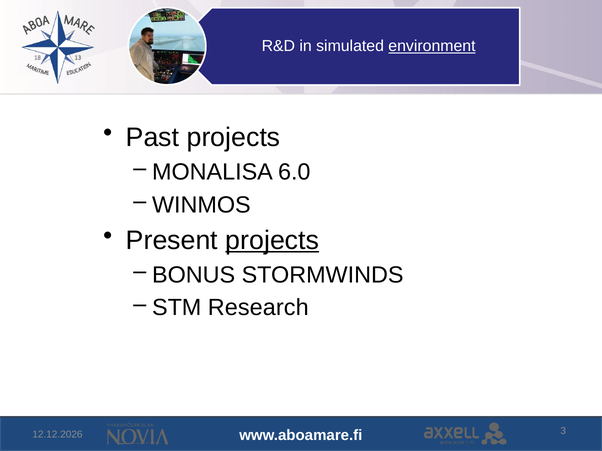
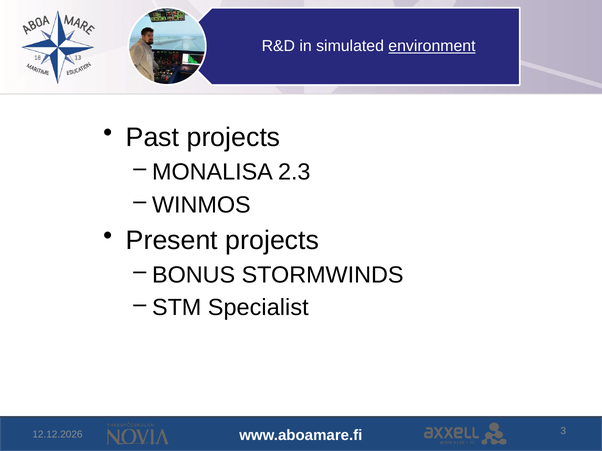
6.0: 6.0 -> 2.3 (294, 172)
projects underline: present -> none (272, 241)
Research: Research -> Specialist (258, 308)
